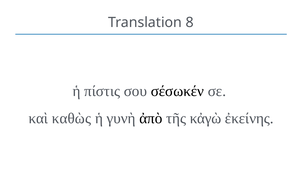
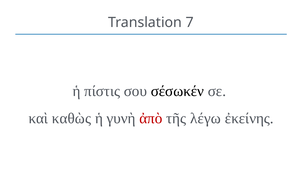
8: 8 -> 7 (190, 22)
ἀπὸ colour: black -> red (151, 118)
κἀγὼ: κἀγὼ -> λέγω (205, 118)
